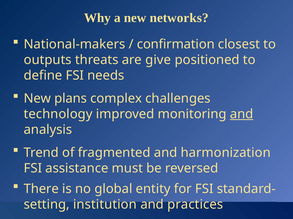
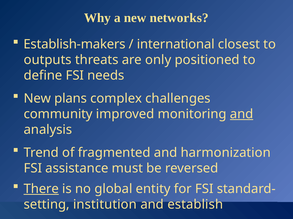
National-makers: National-makers -> Establish-makers (75, 44)
confirmation: confirmation -> international (176, 44)
give: give -> only (158, 60)
technology: technology -> community (58, 114)
There underline: none -> present (41, 189)
practices: practices -> establish (195, 205)
